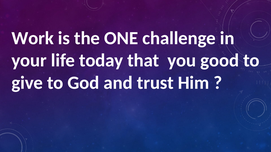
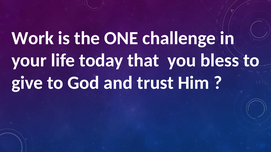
good: good -> bless (220, 61)
